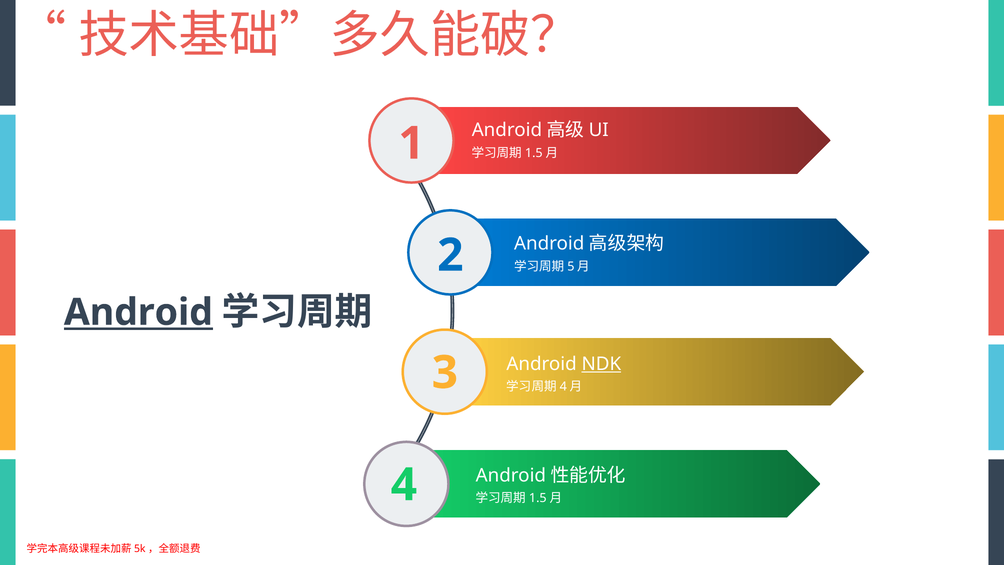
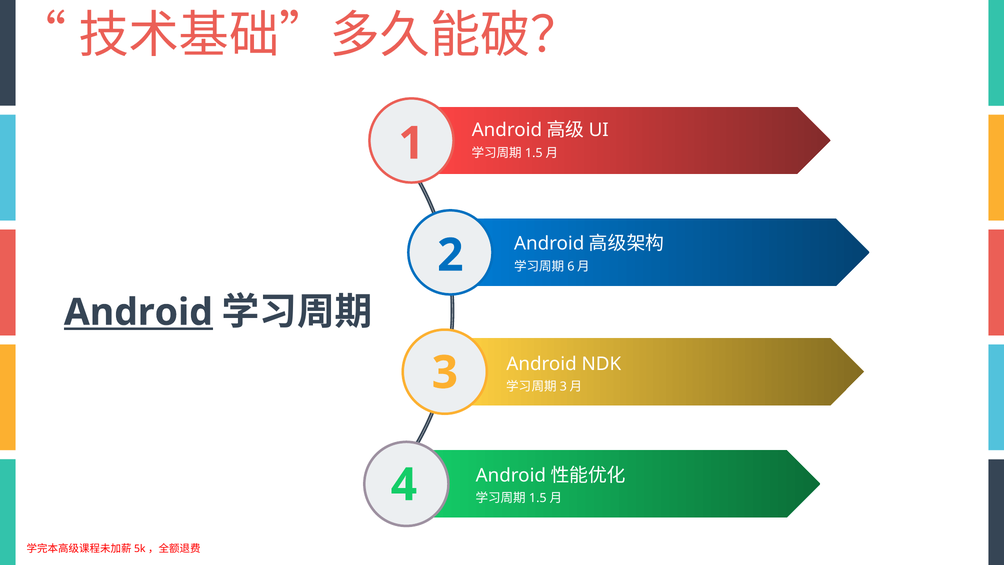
5: 5 -> 6 (571, 267)
NDK underline: present -> none (601, 364)
4: 4 -> 3 (563, 387)
